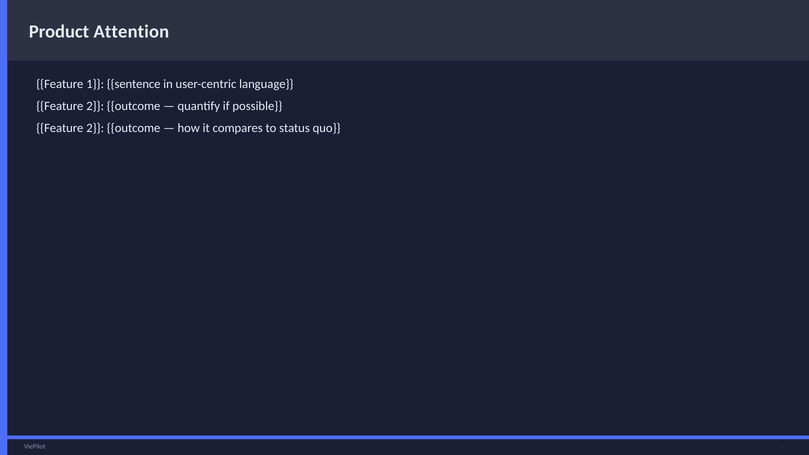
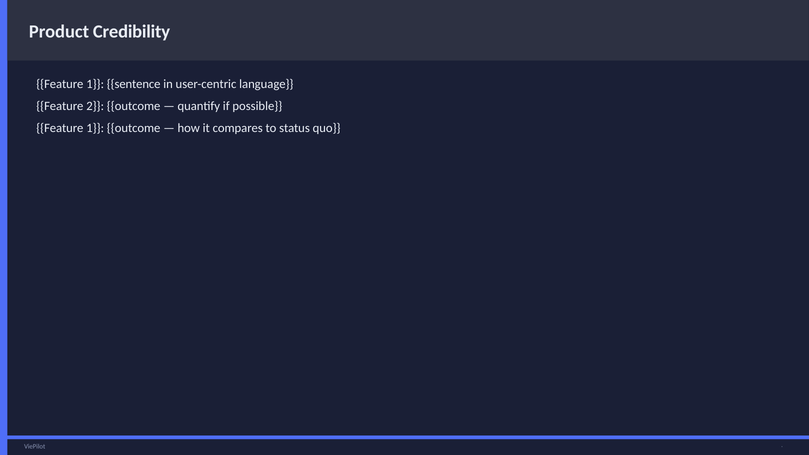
Attention: Attention -> Credibility (132, 32)
2: 2 -> 1 (95, 128)
